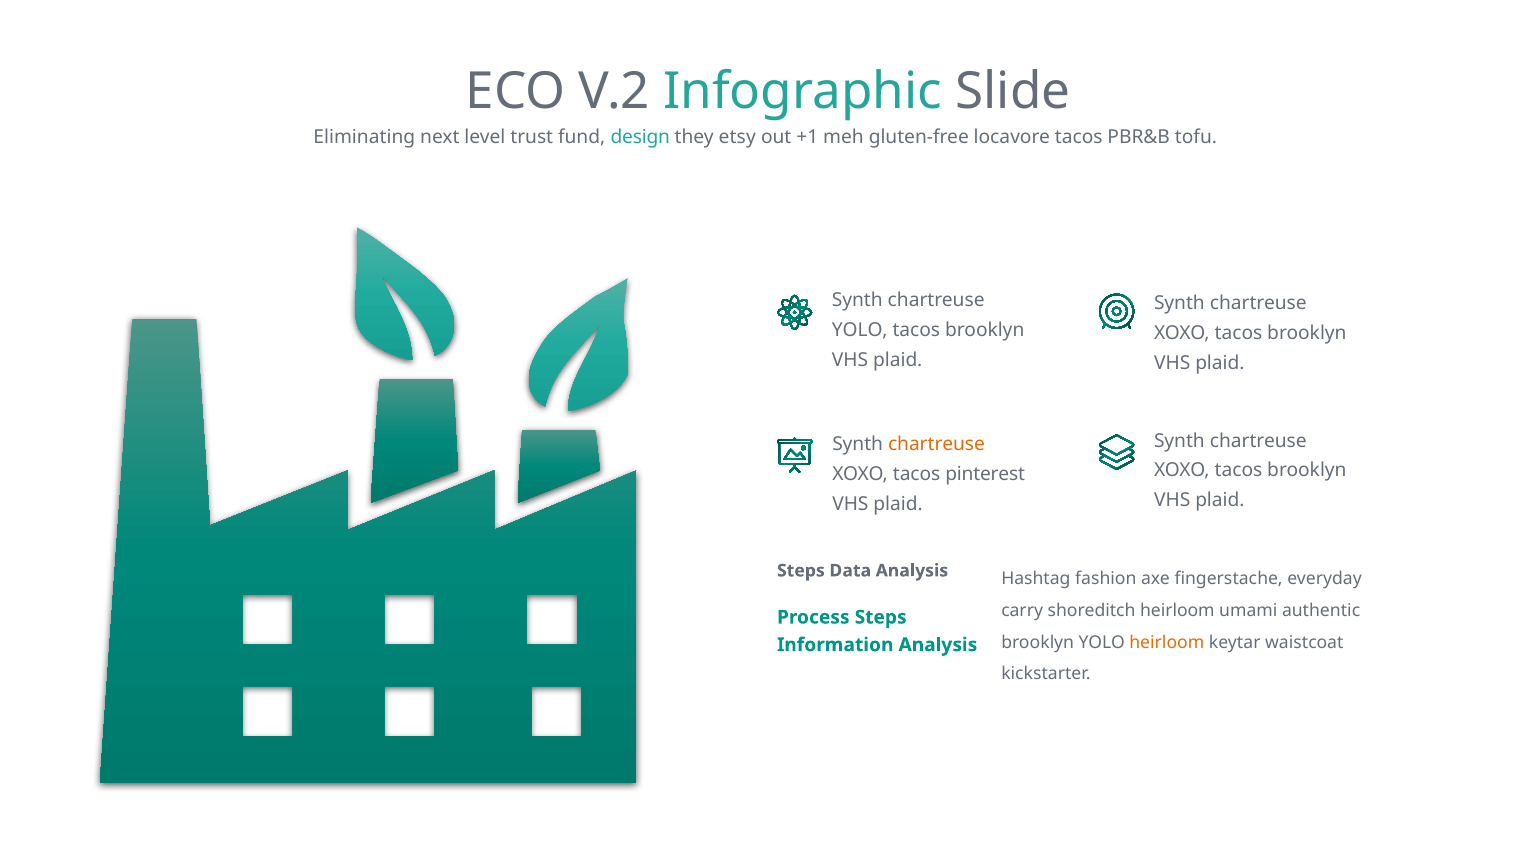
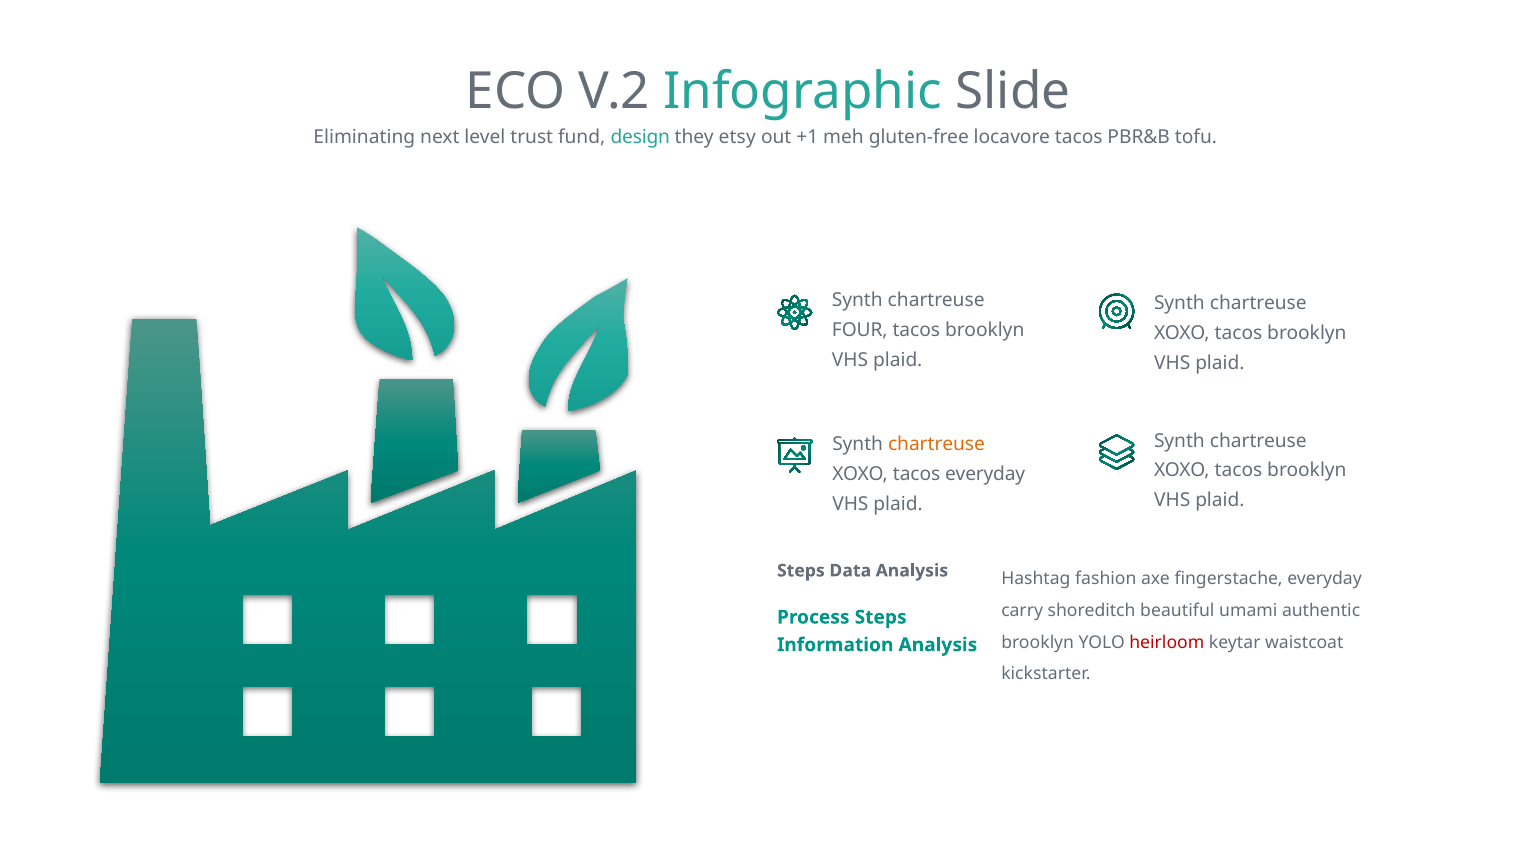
YOLO: YOLO -> FOUR (860, 330)
tacos pinterest: pinterest -> everyday (985, 474)
shoreditch heirloom: heirloom -> beautiful (1177, 610)
heirloom colour: orange -> red (1167, 642)
